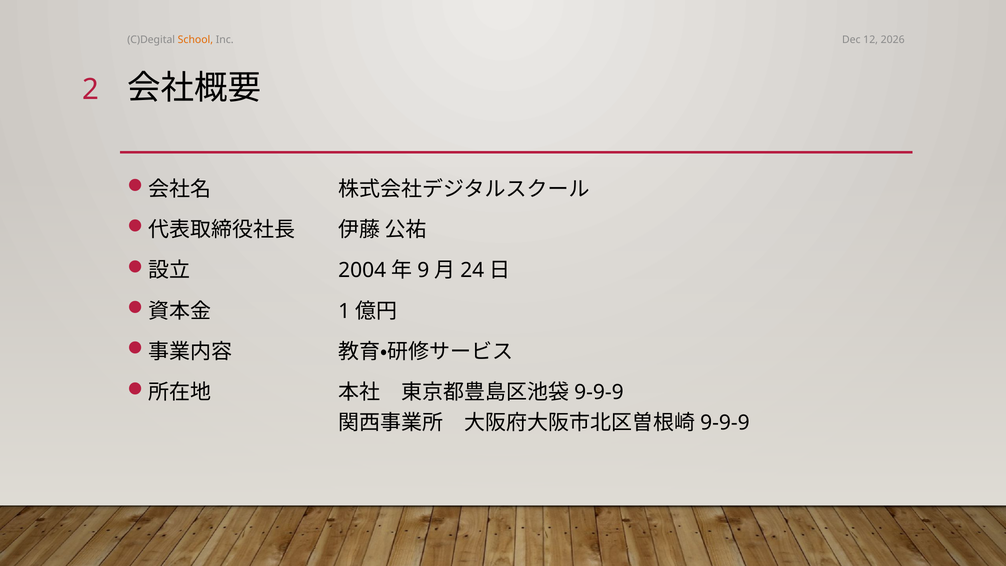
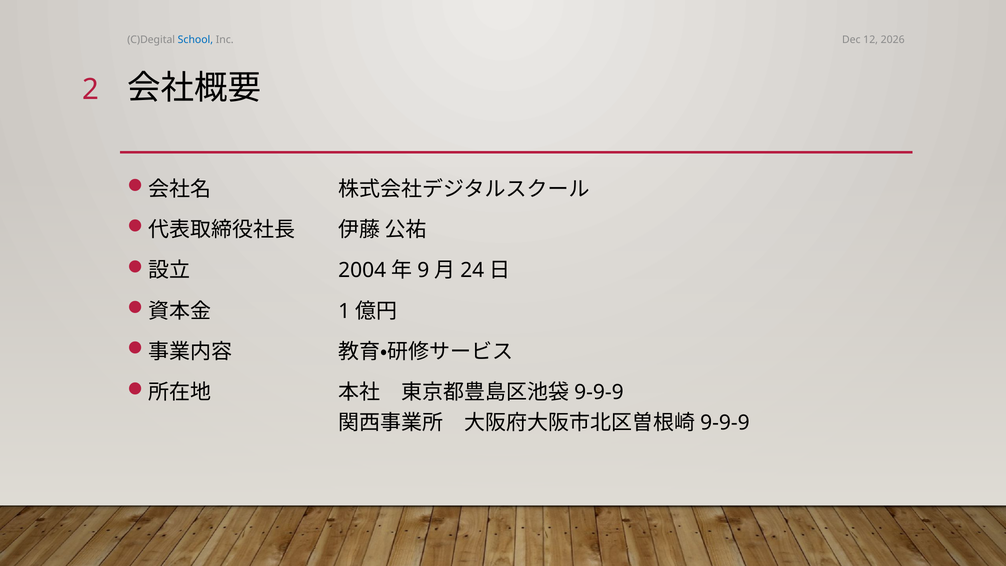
School colour: orange -> blue (195, 40)
